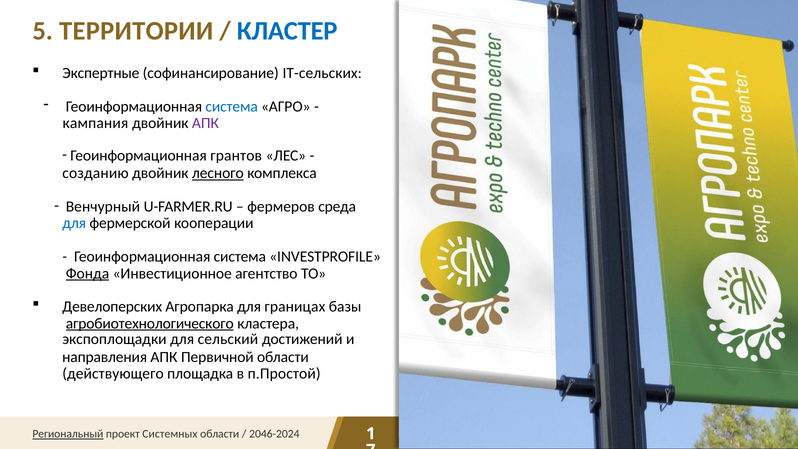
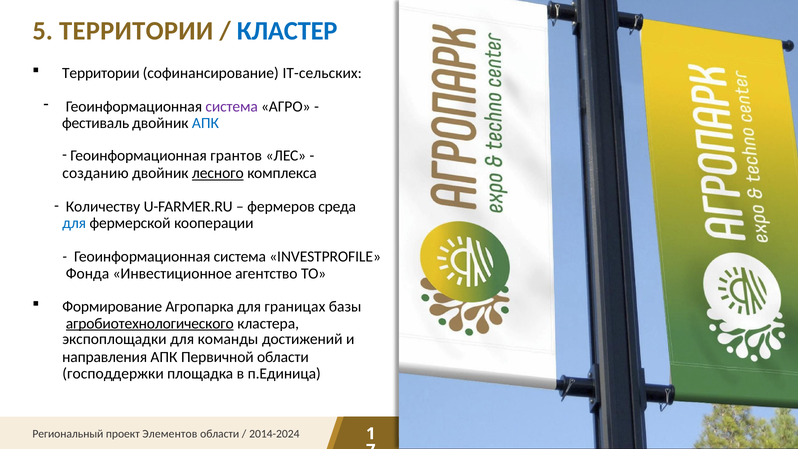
Экспертные: Экспертные -> Территории (101, 73)
система colour: blue -> purple (232, 107)
кампания: кампания -> фестиваль (96, 123)
АПК colour: purple -> blue (205, 123)
Венчурный: Венчурный -> Количеству (103, 207)
Фонда underline: present -> none (87, 273)
Девелоперских: Девелоперских -> Формирование (112, 307)
сельский: сельский -> команды (228, 339)
действующего: действующего -> господдержки (113, 374)
п.Простой: п.Простой -> п.Единица (284, 374)
Региональный underline: present -> none (68, 434)
Системных: Системных -> Элементов (170, 434)
2046-2024: 2046-2024 -> 2014-2024 (274, 434)
